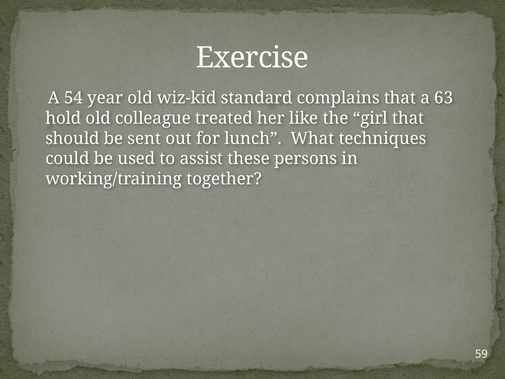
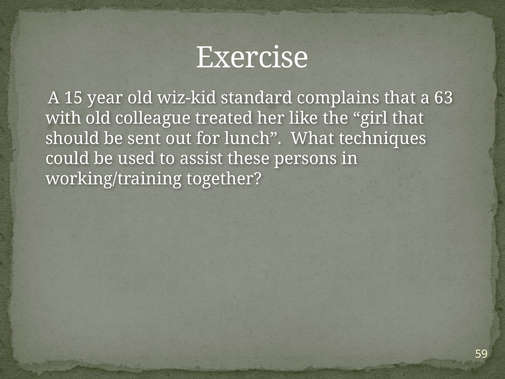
54: 54 -> 15 (73, 98)
hold: hold -> with (63, 118)
